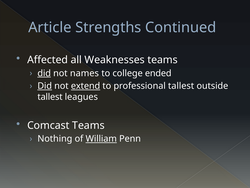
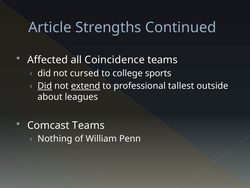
Weaknesses: Weaknesses -> Coincidence (115, 60)
did underline: present -> none (44, 73)
names: names -> cursed (84, 73)
ended: ended -> sports (158, 73)
tallest: tallest -> about (50, 97)
William underline: present -> none (101, 138)
